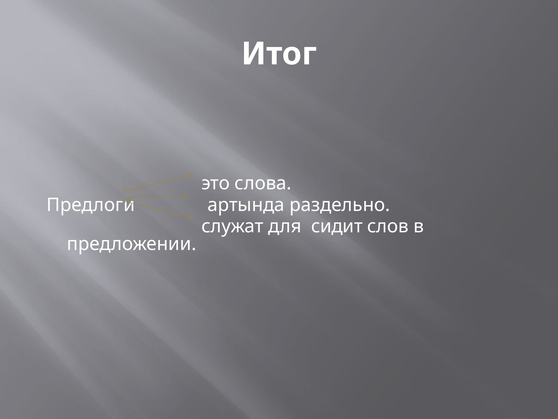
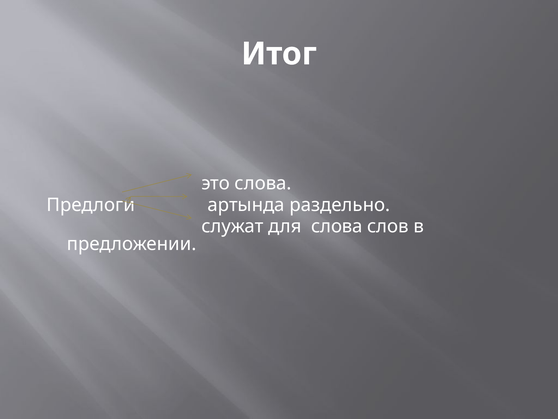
для сидит: сидит -> слова (337, 226)
